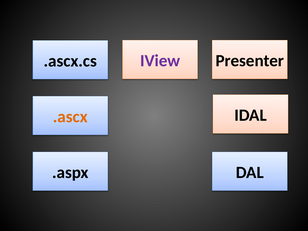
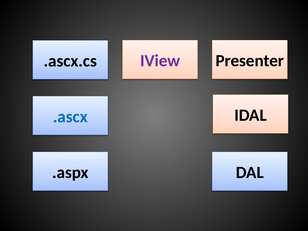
.ascx colour: orange -> blue (70, 117)
